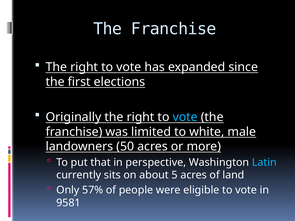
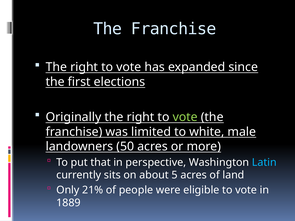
vote colour: light blue -> light green (185, 117)
57%: 57% -> 21% (93, 190)
9581: 9581 -> 1889 (68, 203)
